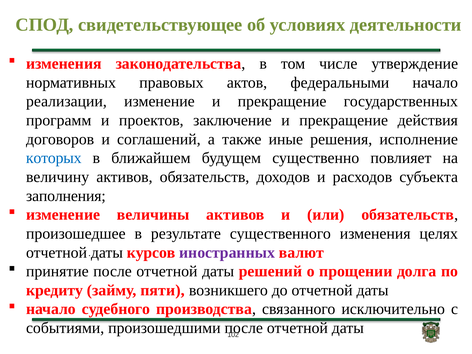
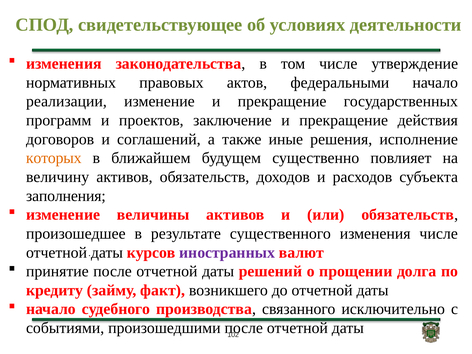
которых colour: blue -> orange (54, 158)
изменения целях: целях -> числе (439, 234)
пяти: пяти -> факт (163, 290)
